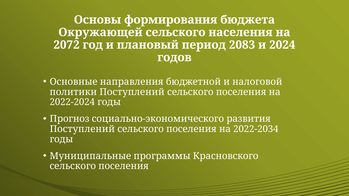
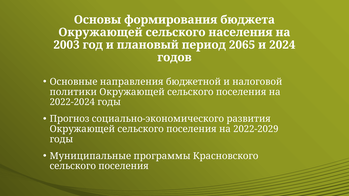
2072: 2072 -> 2003 (66, 45)
2083: 2083 -> 2065 (242, 45)
политики Поступлений: Поступлений -> Окружающей (132, 92)
Поступлений: Поступлений -> Окружающей (82, 129)
2022-2034: 2022-2034 -> 2022-2029 (256, 129)
